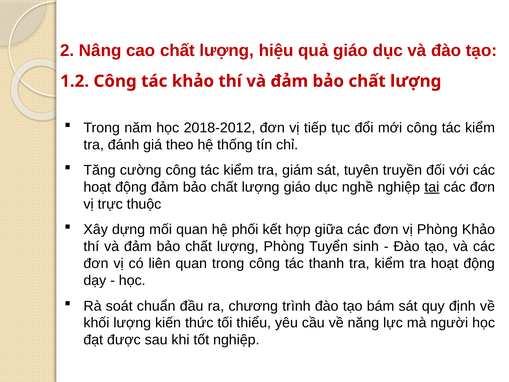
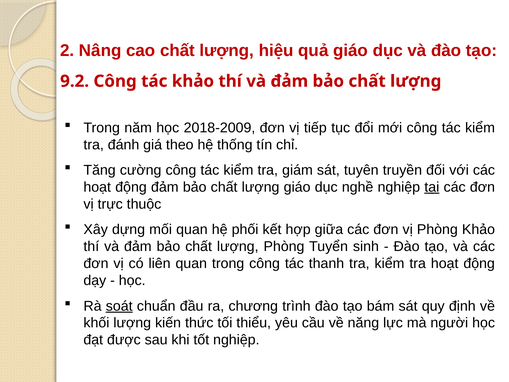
1.2: 1.2 -> 9.2 (75, 81)
2018-2012: 2018-2012 -> 2018-2009 (220, 128)
soát underline: none -> present (119, 306)
